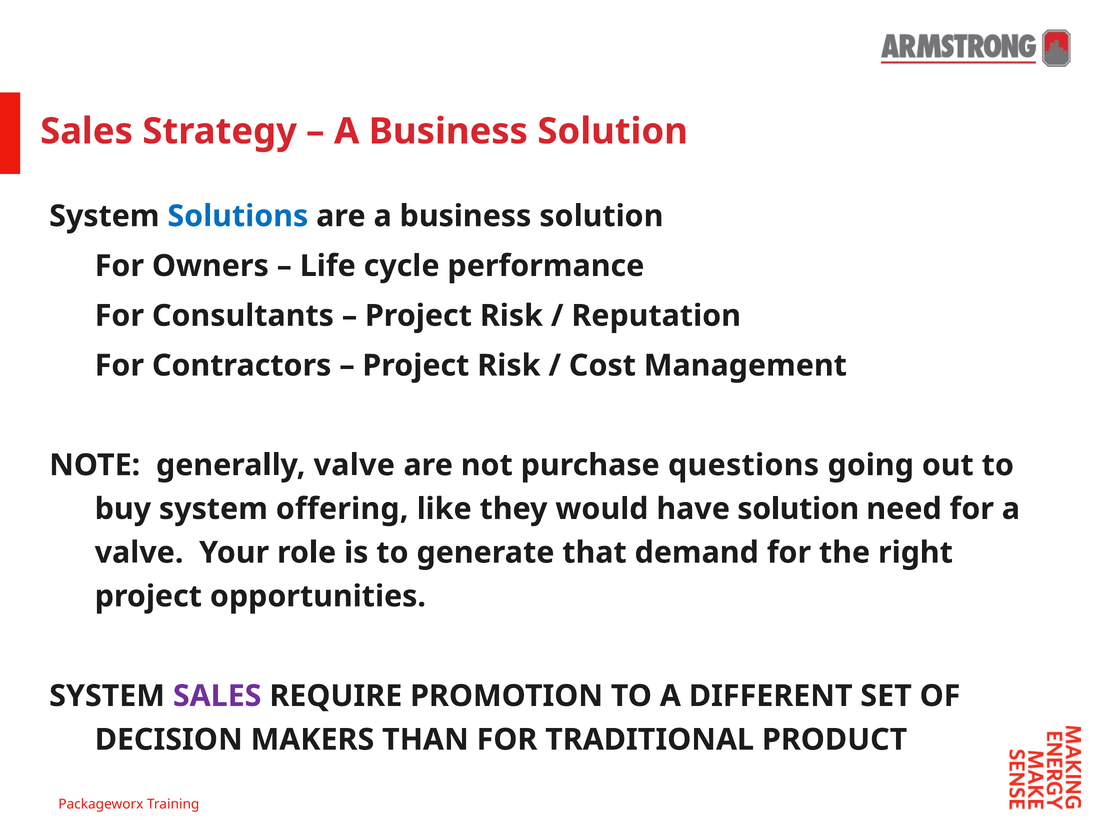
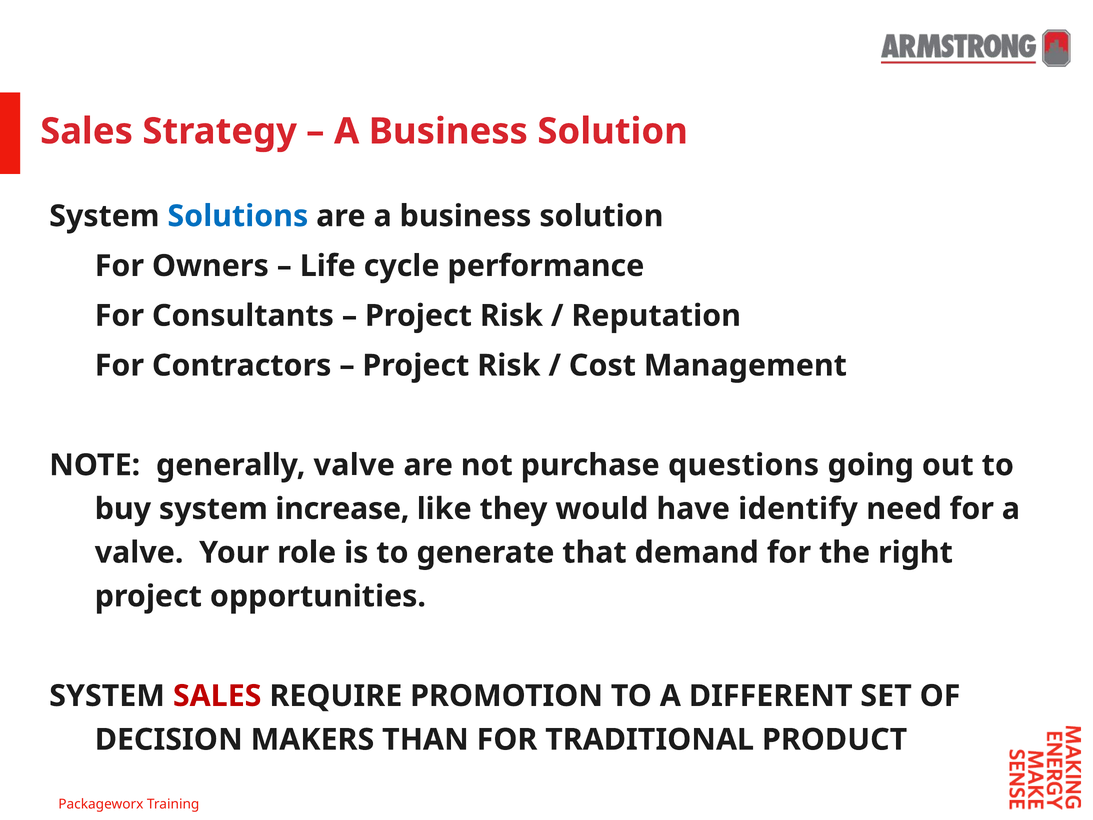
offering: offering -> increase (342, 509)
have solution: solution -> identify (798, 509)
SALES colour: purple -> red (217, 696)
